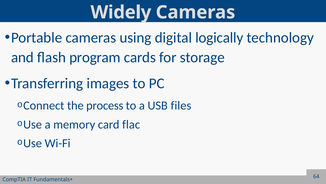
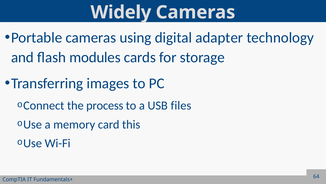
logically: logically -> adapter (219, 37)
program: program -> modules (95, 57)
flac: flac -> this (131, 124)
